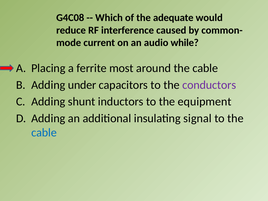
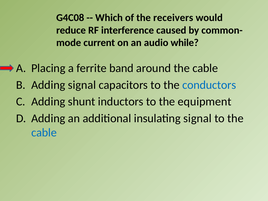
adequate: adequate -> receivers (173, 18)
most: most -> band (121, 68)
Adding under: under -> signal (82, 85)
conductors colour: purple -> blue (209, 85)
